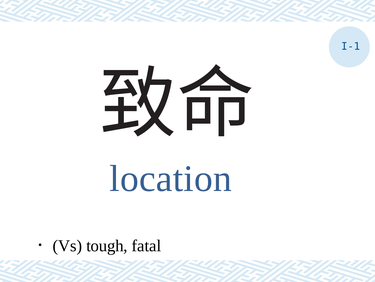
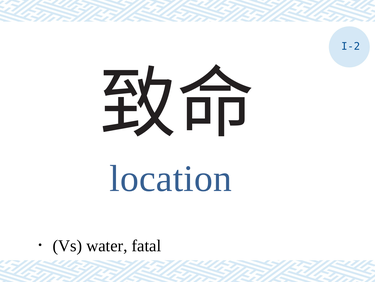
I-1: I-1 -> I-2 (351, 46)
tough: tough -> water (107, 245)
